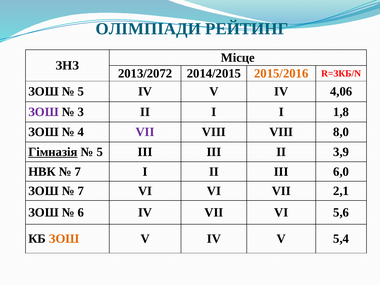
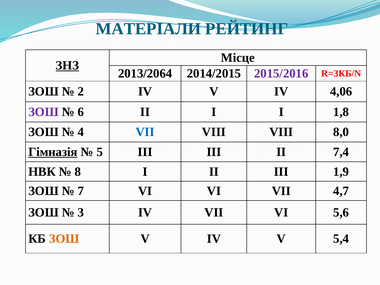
ОЛІМПІАДИ: ОЛІМПІАДИ -> МАТЕРІАЛИ (148, 29)
ЗНЗ underline: none -> present (67, 66)
2013/2072: 2013/2072 -> 2013/2064 (145, 73)
2015/2016 colour: orange -> purple (281, 73)
5: 5 -> 2 (81, 91)
3: 3 -> 6 (81, 112)
VII colour: purple -> blue (145, 132)
3,9: 3,9 -> 7,4 (341, 152)
7: 7 -> 8 (78, 172)
6,0: 6,0 -> 1,9 (341, 172)
2,1: 2,1 -> 4,7 (341, 191)
6: 6 -> 3 (81, 212)
